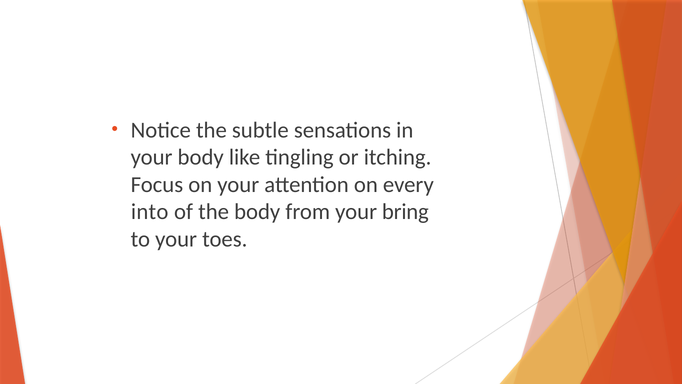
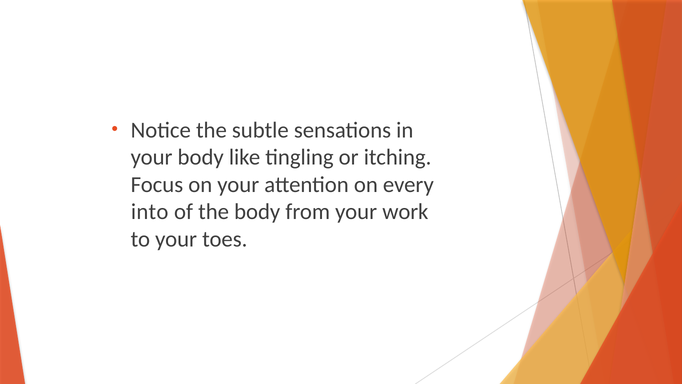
bring: bring -> work (405, 212)
